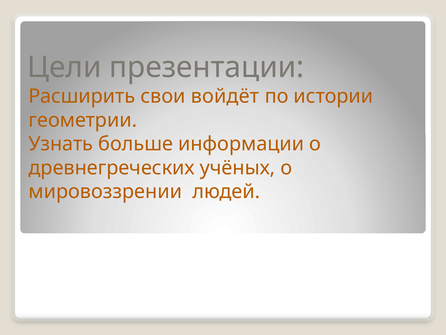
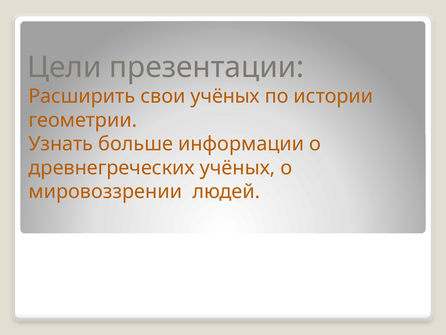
свои войдёт: войдёт -> учёных (225, 96)
